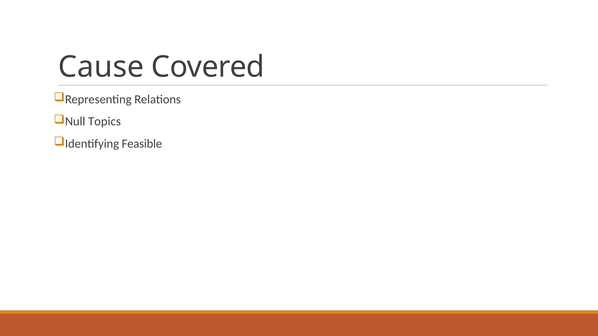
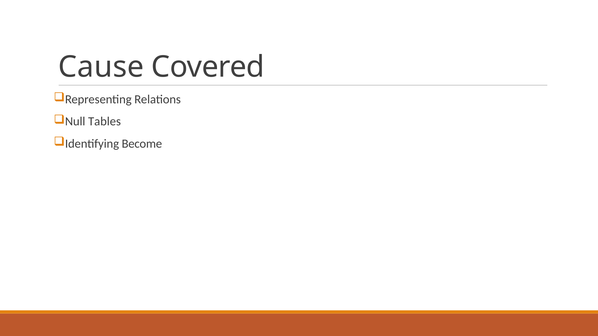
Topics: Topics -> Tables (105, 122)
Feasible: Feasible -> Become (142, 144)
